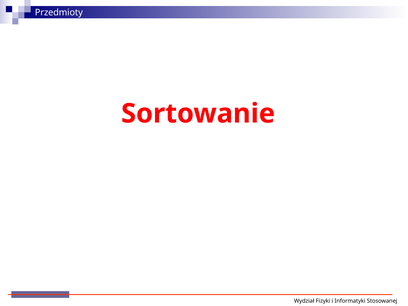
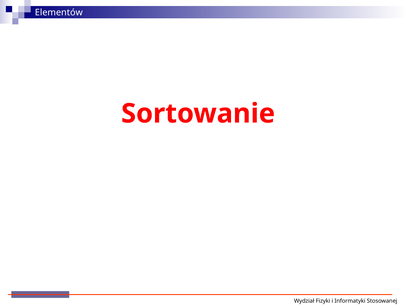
Przedmioty: Przedmioty -> Elementów (59, 13)
